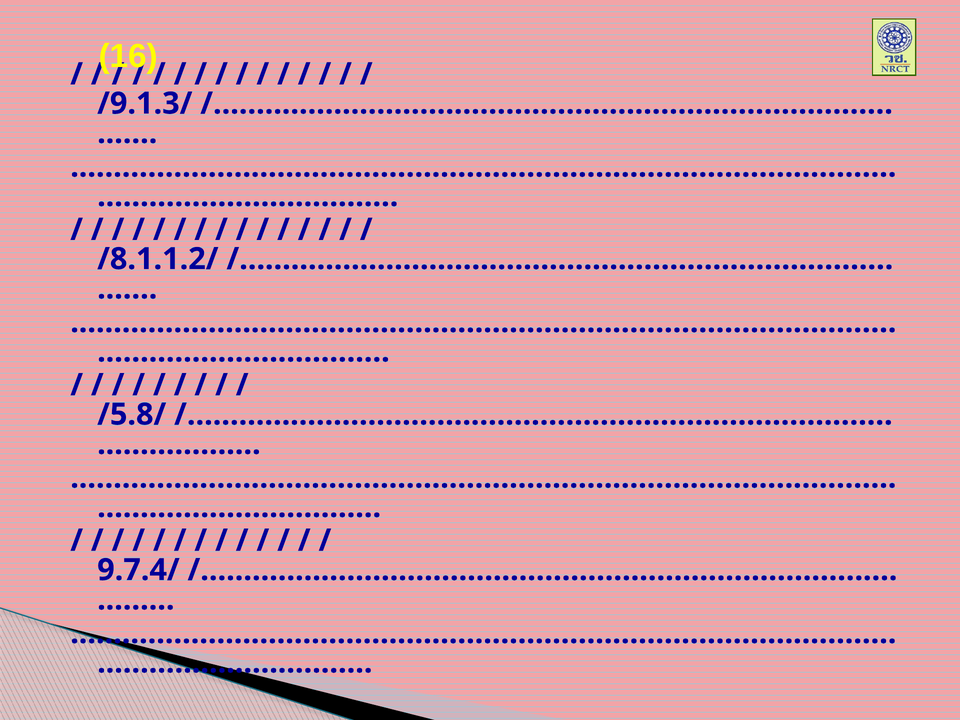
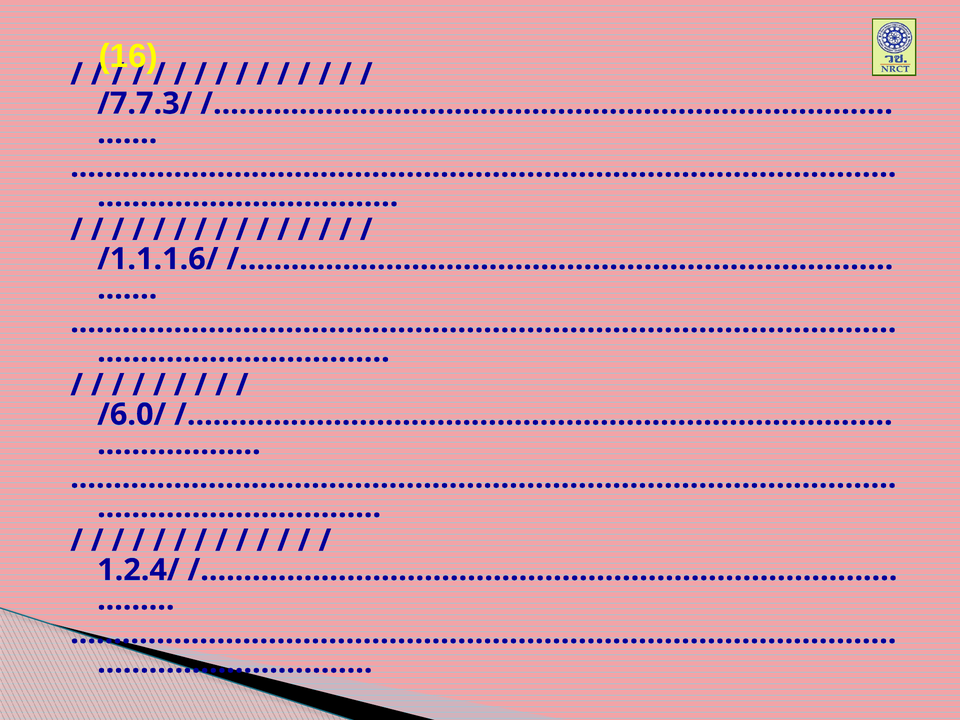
/9.1.3/: /9.1.3/ -> /7.7.3/ (145, 103)
/8.1.1.2/: /8.1.1.2/ -> /1.1.1.6/ (158, 259)
/5.8/: /5.8/ -> /6.0/ (132, 414)
9.7.4/: 9.7.4/ -> 1.2.4/ (138, 570)
